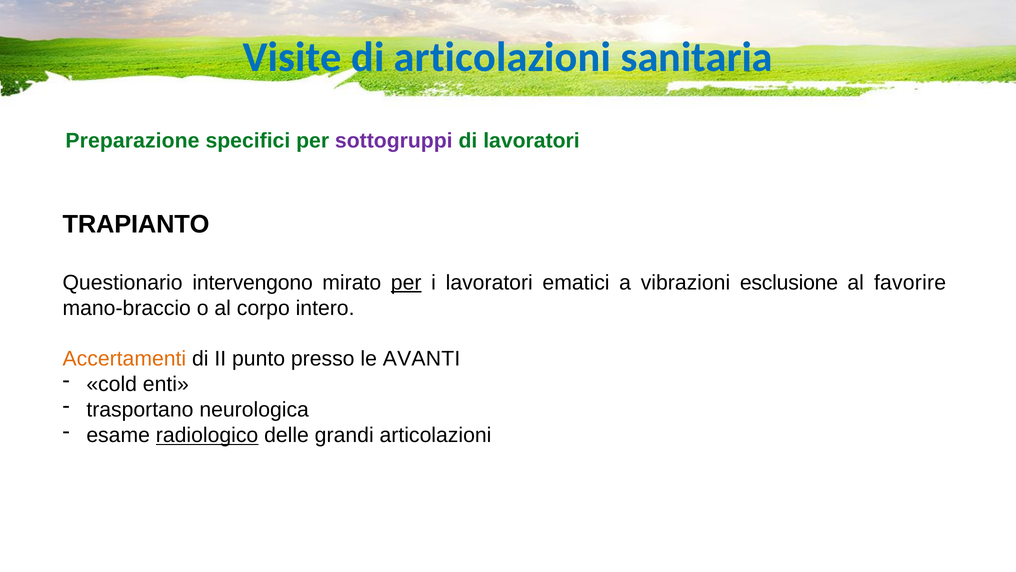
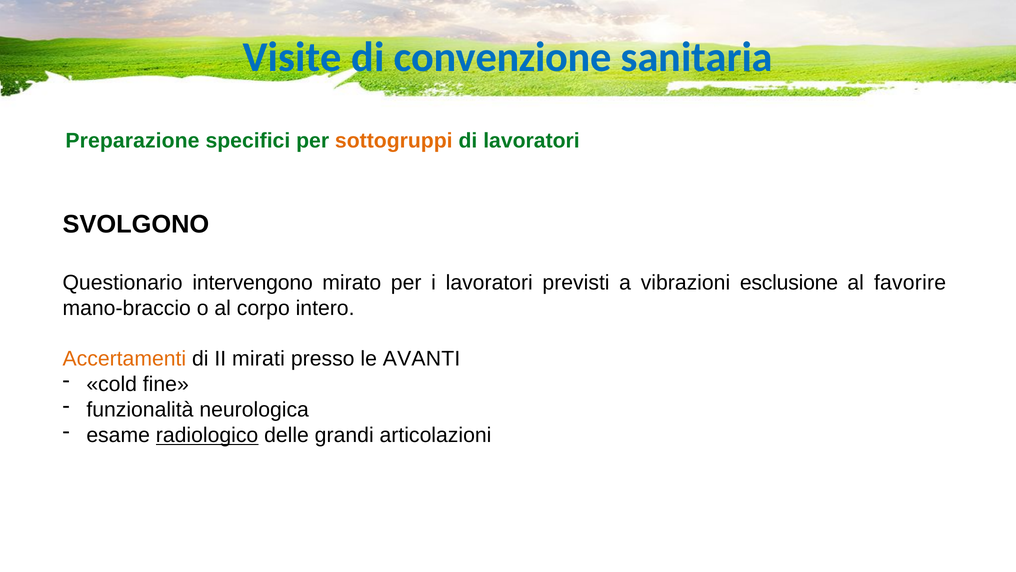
di articolazioni: articolazioni -> convenzione (503, 57)
sottogruppi colour: purple -> orange (394, 141)
TRAPIANTO: TRAPIANTO -> SVOLGONO (136, 224)
per underline: present -> none (406, 282)
ematici: ematici -> previsti (576, 282)
punto: punto -> mirati (258, 359)
enti: enti -> fine (166, 384)
trasportano: trasportano -> funzionalità (140, 409)
